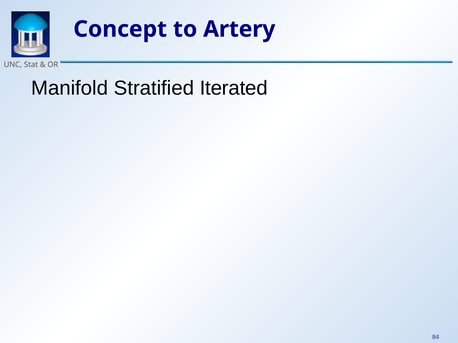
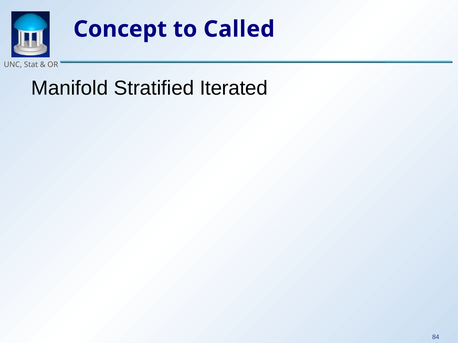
Artery: Artery -> Called (239, 29)
